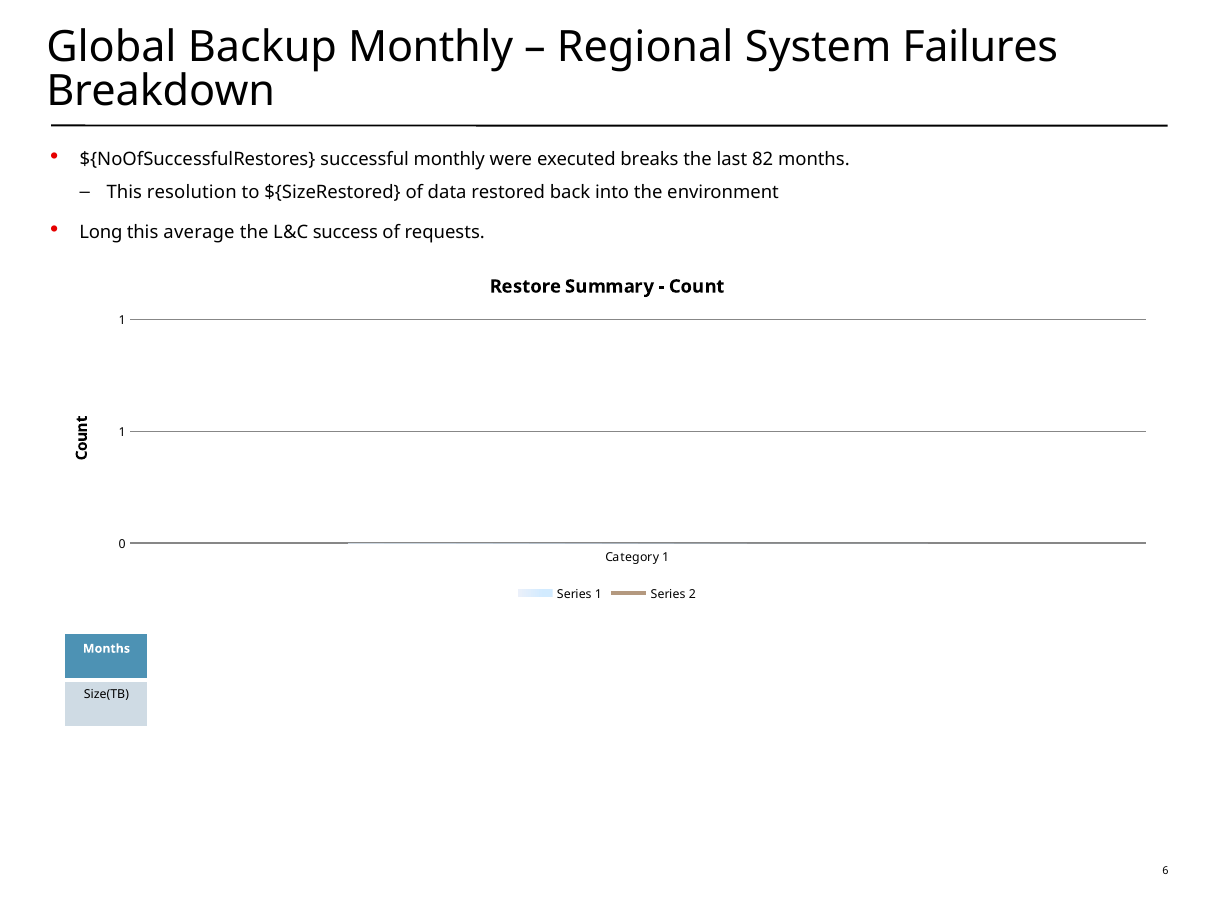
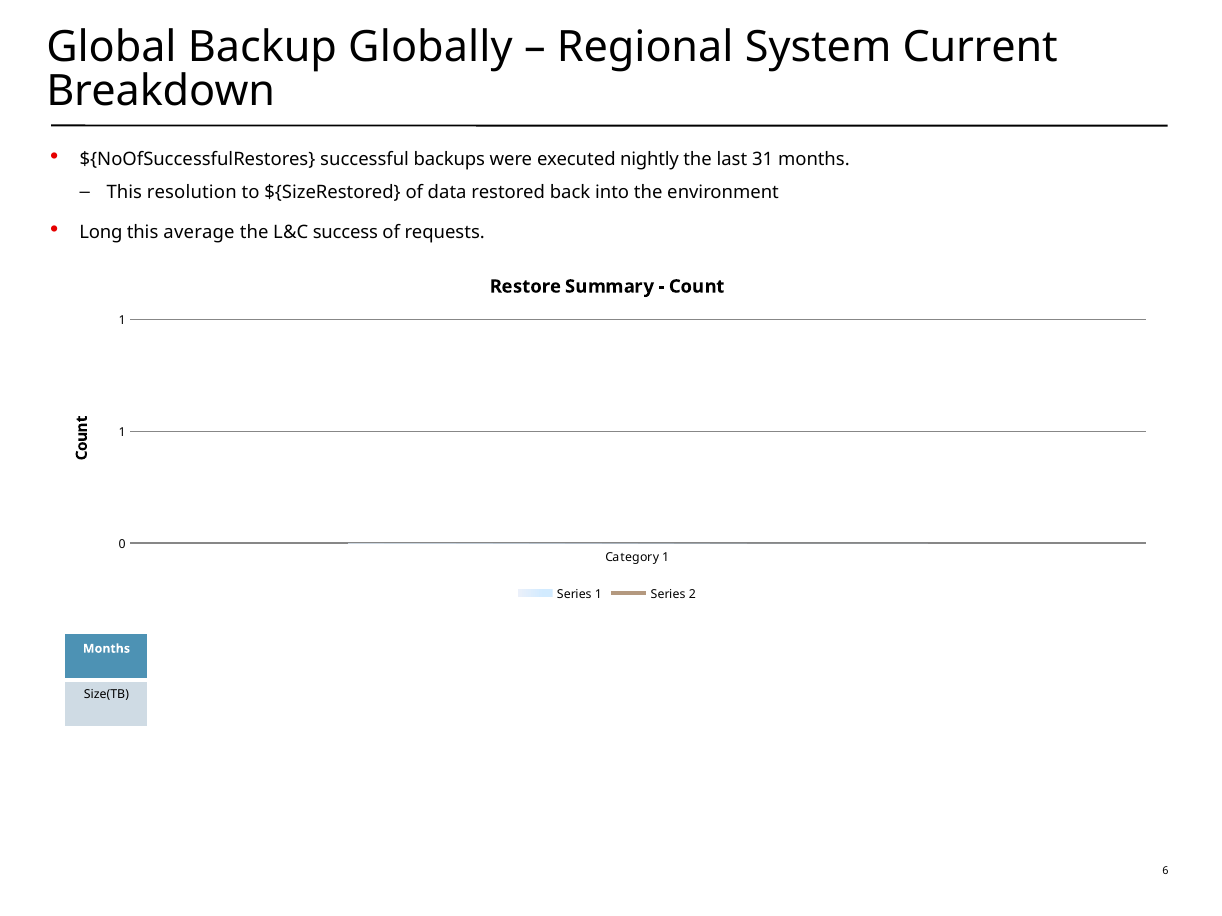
Backup Monthly: Monthly -> Globally (430, 47)
Failures: Failures -> Current (980, 47)
successful monthly: monthly -> backups (449, 160)
breaks: breaks -> nightly (650, 160)
82: 82 -> 31 (763, 160)
